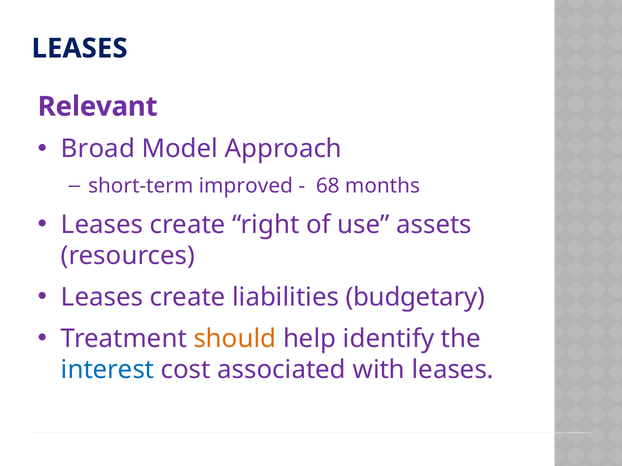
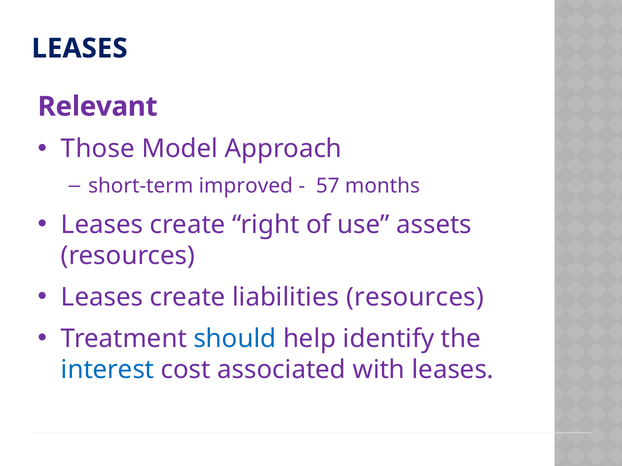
Broad: Broad -> Those (98, 149)
68: 68 -> 57 (328, 186)
liabilities budgetary: budgetary -> resources (415, 297)
should colour: orange -> blue (235, 339)
